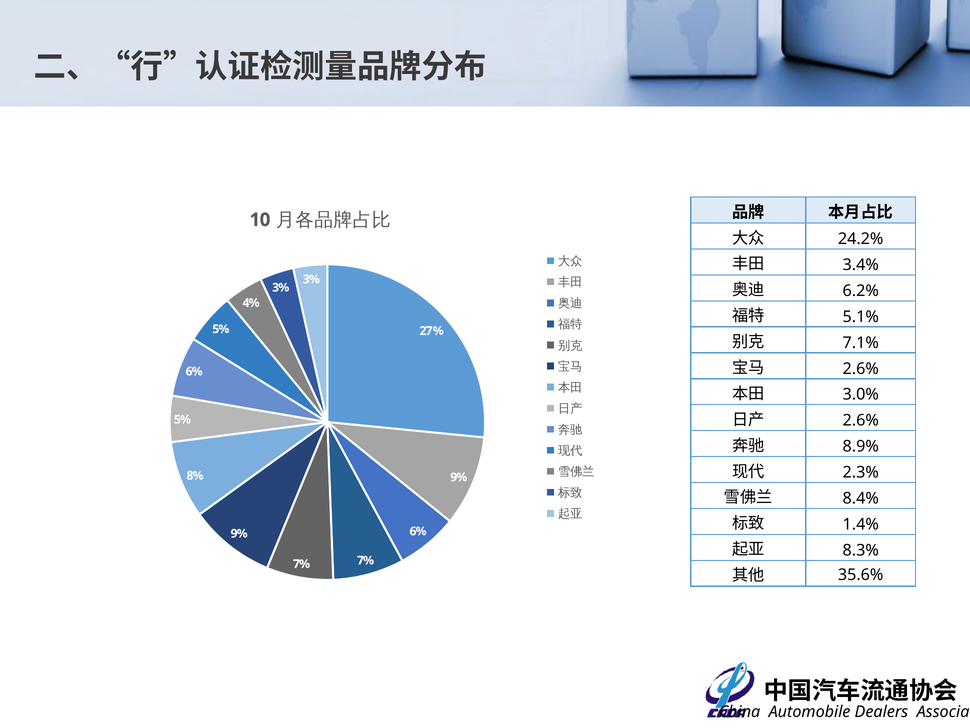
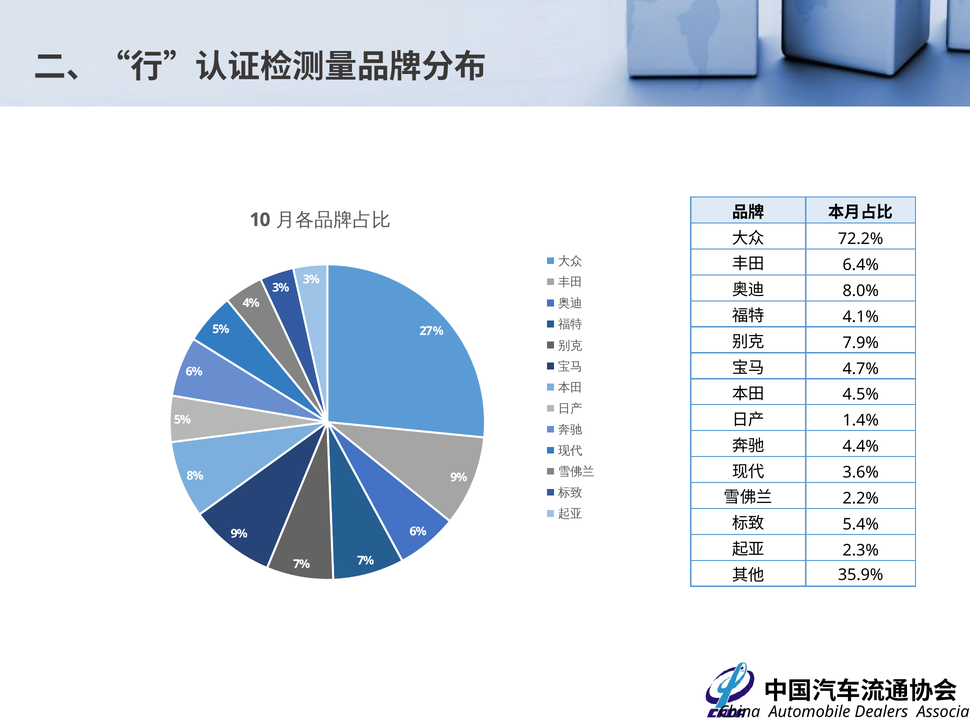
24.2%: 24.2% -> 72.2% (861, 239)
3.4%: 3.4% -> 6.4% (861, 265)
6.2%: 6.2% -> 8.0% (861, 291)
5.1%: 5.1% -> 4.1% (861, 317)
7.1%: 7.1% -> 7.9% (861, 342)
2.6%: 2.6% -> 4.7% (861, 368)
3.0%: 3.0% -> 4.5% (861, 394)
2.6%: 2.6% -> 1.4% (861, 420)
8.9%: 8.9% -> 4.4% (861, 446)
2.3%: 2.3% -> 3.6% (861, 472)
8.4%: 8.4% -> 2.2% (861, 498)
1.4%: 1.4% -> 5.4% (861, 524)
8.3%: 8.3% -> 2.3% (861, 550)
35.6%: 35.6% -> 35.9% (861, 574)
